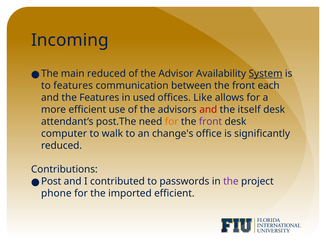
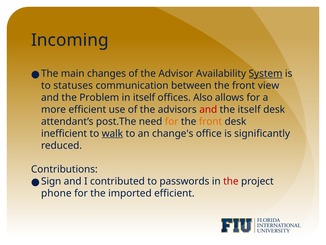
main reduced: reduced -> changes (107, 74)
to features: features -> statuses (73, 85)
each: each -> view (269, 85)
the Features: Features -> Problem (99, 97)
in used: used -> itself (144, 97)
Like: Like -> Also (203, 97)
front colour: purple -> orange (210, 121)
computer: computer -> inefficient (64, 133)
walk underline: none -> present (112, 133)
Post: Post -> Sign (51, 181)
the colour: purple -> red (231, 181)
